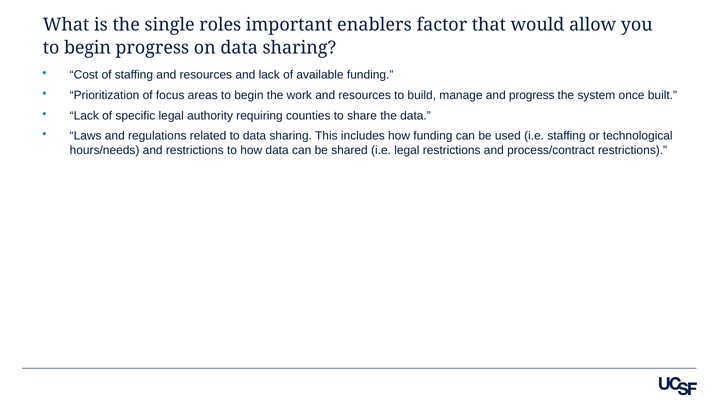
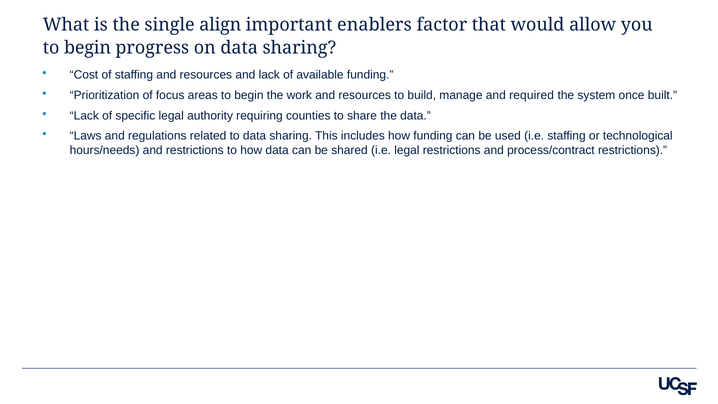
roles: roles -> align (220, 25)
and progress: progress -> required (532, 95)
